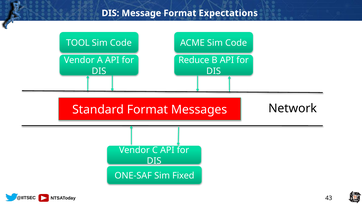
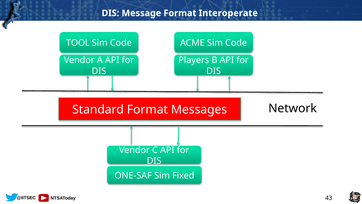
Expectations: Expectations -> Interoperate (228, 13)
Reduce: Reduce -> Players (194, 60)
